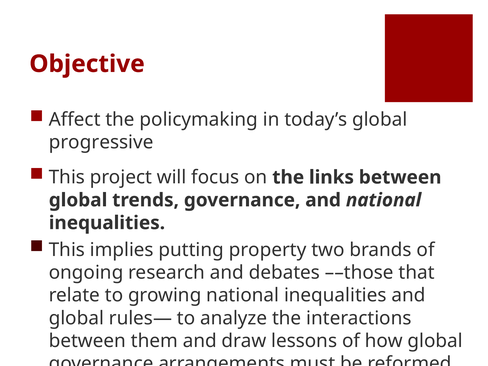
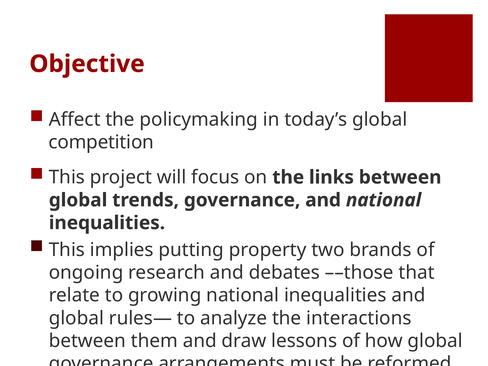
progressive: progressive -> competition (101, 142)
